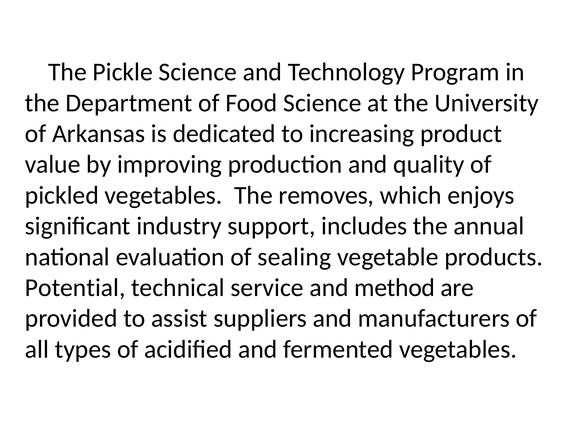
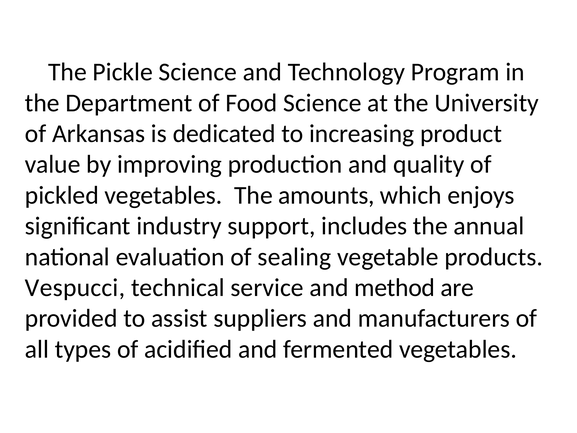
removes: removes -> amounts (326, 195)
Potential: Potential -> Vespucci (75, 288)
